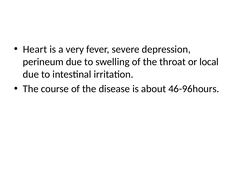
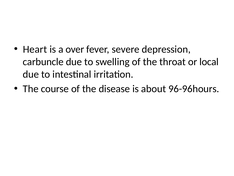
very: very -> over (75, 49)
perineum: perineum -> carbuncle (43, 62)
46-96hours: 46-96hours -> 96-96hours (194, 89)
